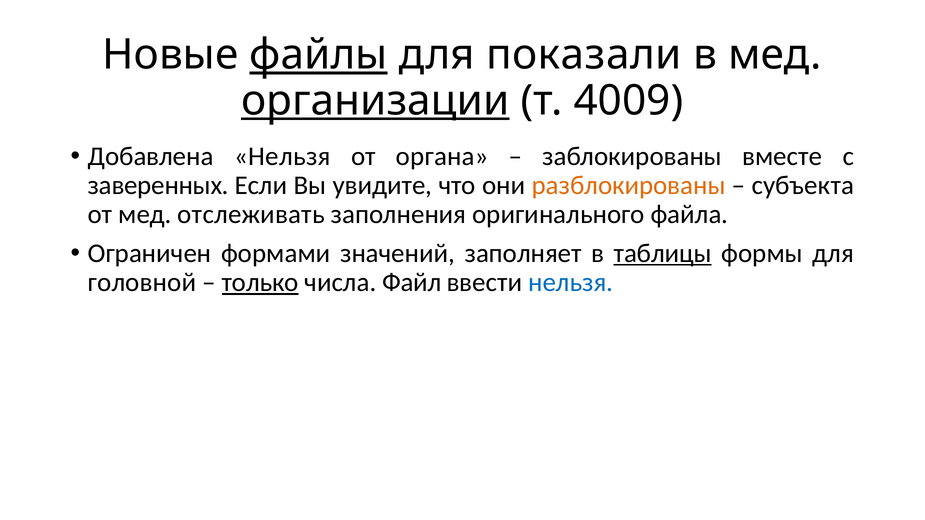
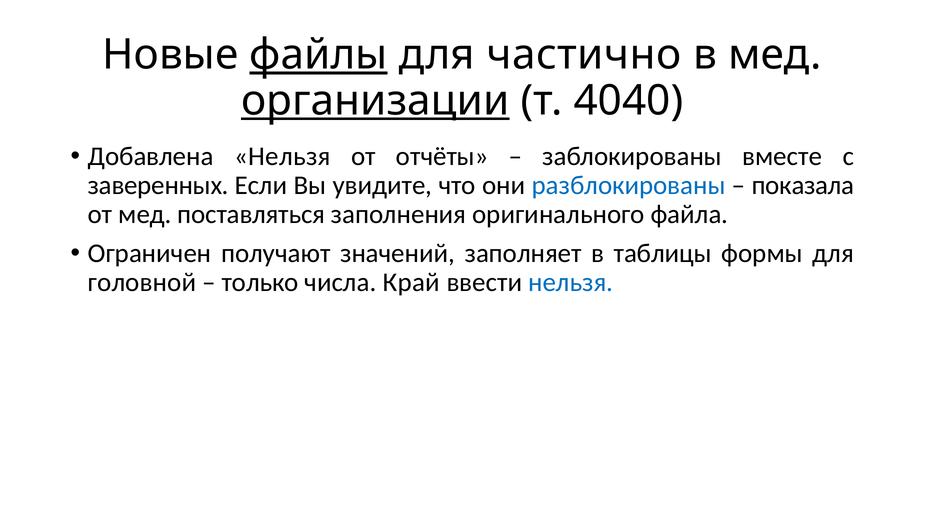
показали: показали -> частично (584, 55)
4009: 4009 -> 4040 (628, 101)
органа: органа -> отчёты (442, 156)
разблокированы colour: orange -> blue (629, 186)
субъекта: субъекта -> показала (803, 186)
отслеживать: отслеживать -> поставляться (251, 215)
формами: формами -> получают (276, 253)
таблицы underline: present -> none (663, 253)
только underline: present -> none (260, 283)
Файл: Файл -> Край (411, 283)
